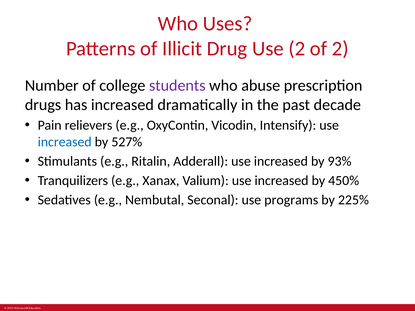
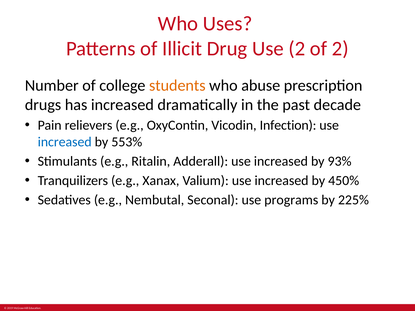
students colour: purple -> orange (177, 85)
Intensify: Intensify -> Infection (288, 125)
527%: 527% -> 553% (127, 142)
